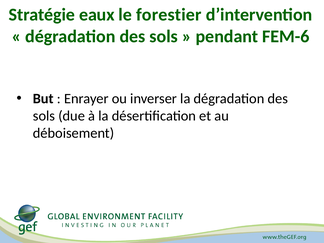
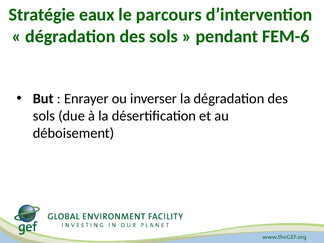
forestier: forestier -> parcours (169, 15)
